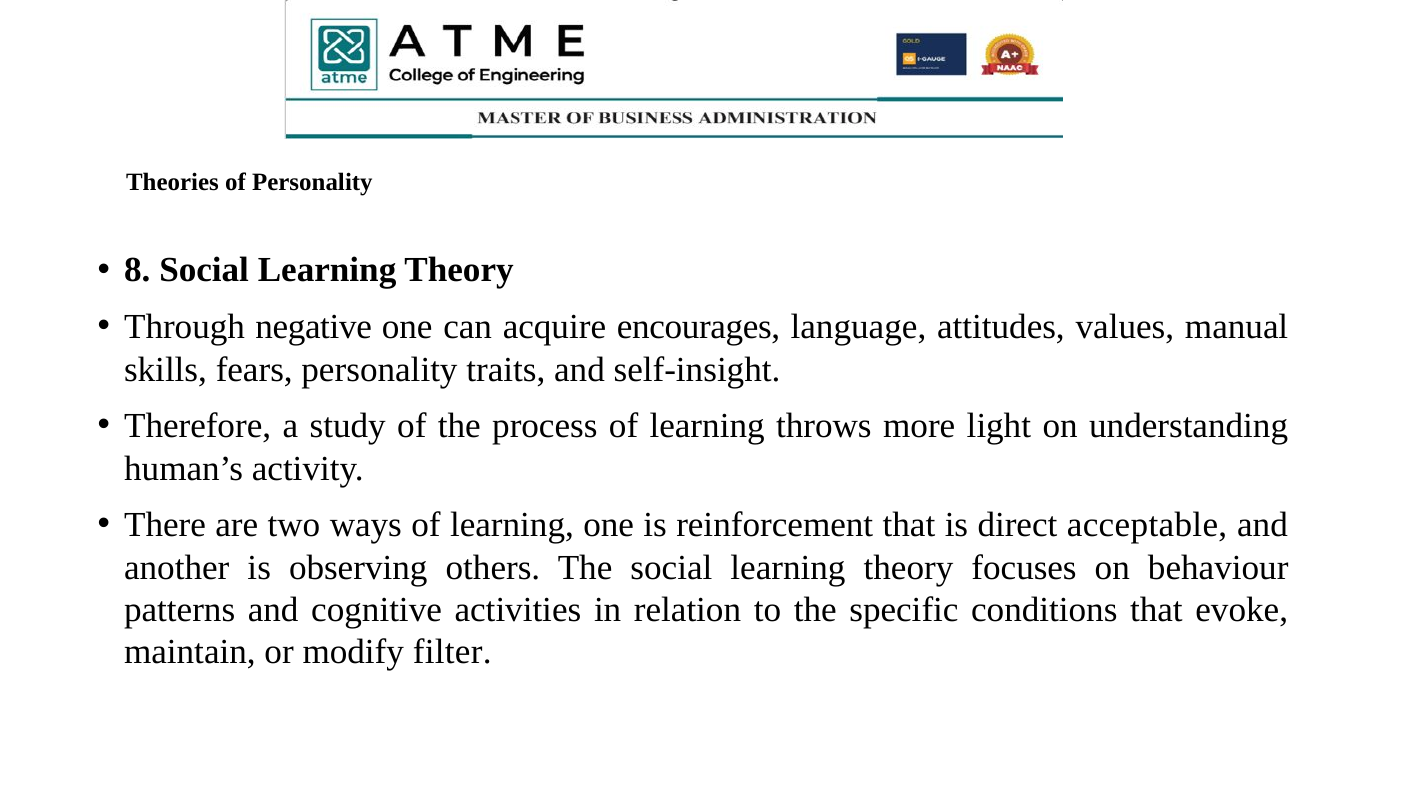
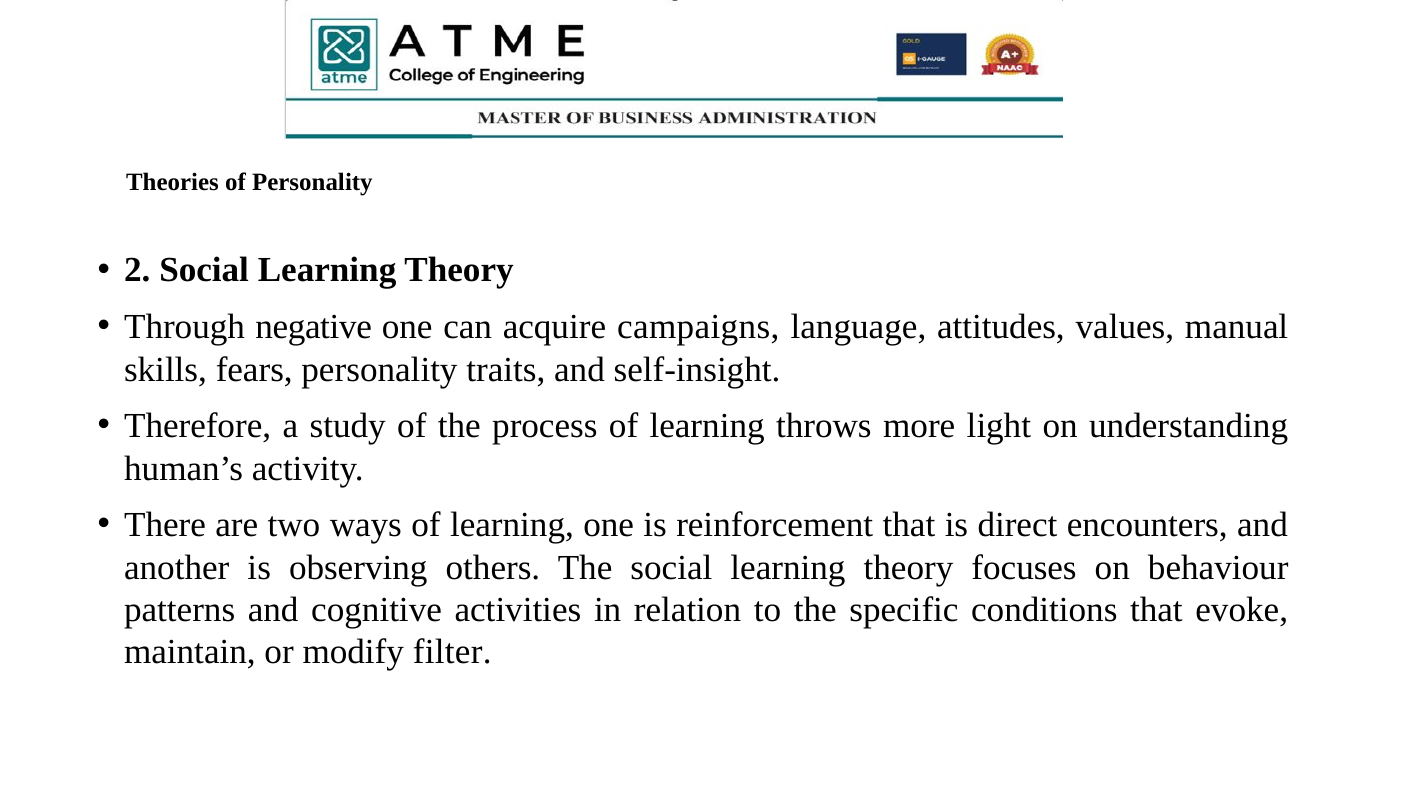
8: 8 -> 2 (137, 270)
encourages: encourages -> campaigns (698, 327)
acceptable: acceptable -> encounters (1147, 525)
